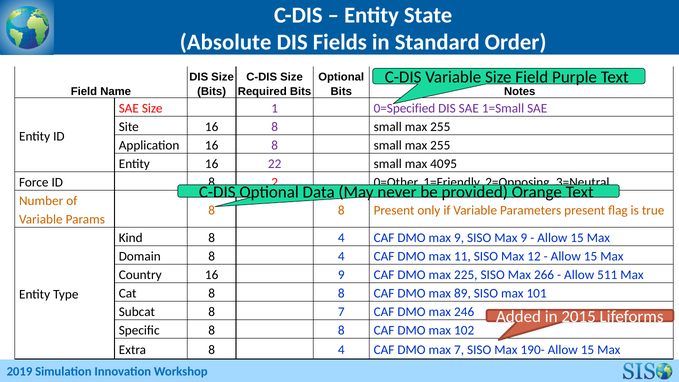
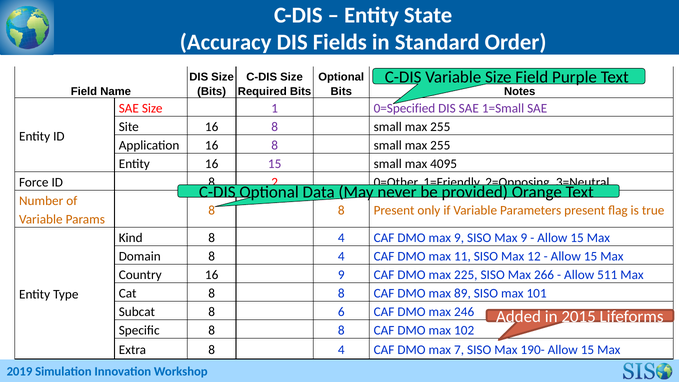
Absolute: Absolute -> Accuracy (226, 42)
16 22: 22 -> 15 (275, 164)
8 7: 7 -> 6 (341, 312)
